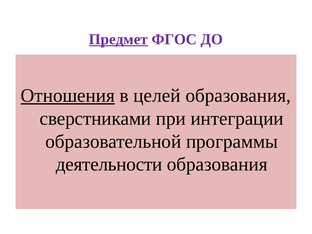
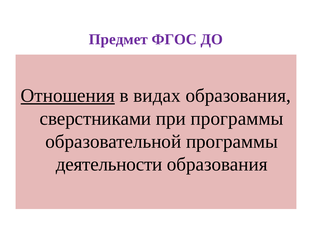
Предмет underline: present -> none (118, 39)
целей: целей -> видах (157, 96)
при интеграции: интеграции -> программы (237, 119)
